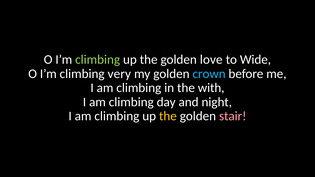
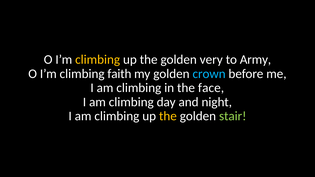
climbing colour: light green -> yellow (98, 60)
love: love -> very (211, 60)
Wide: Wide -> Army (255, 60)
very: very -> faith (119, 74)
with: with -> face (211, 88)
stair colour: pink -> light green (233, 116)
